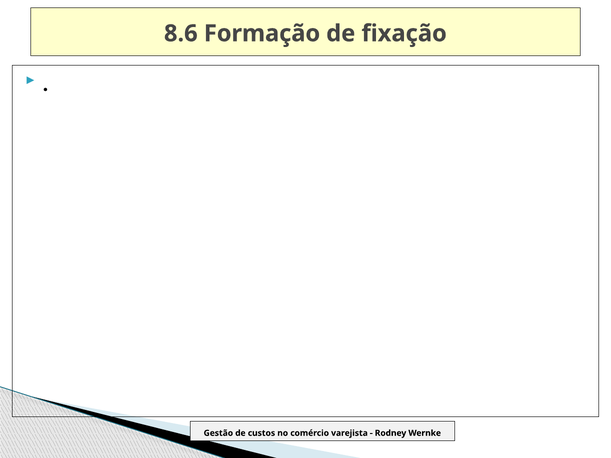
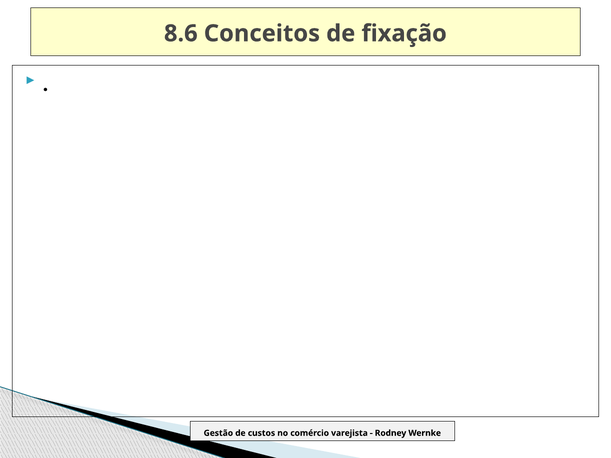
Formação: Formação -> Conceitos (262, 33)
